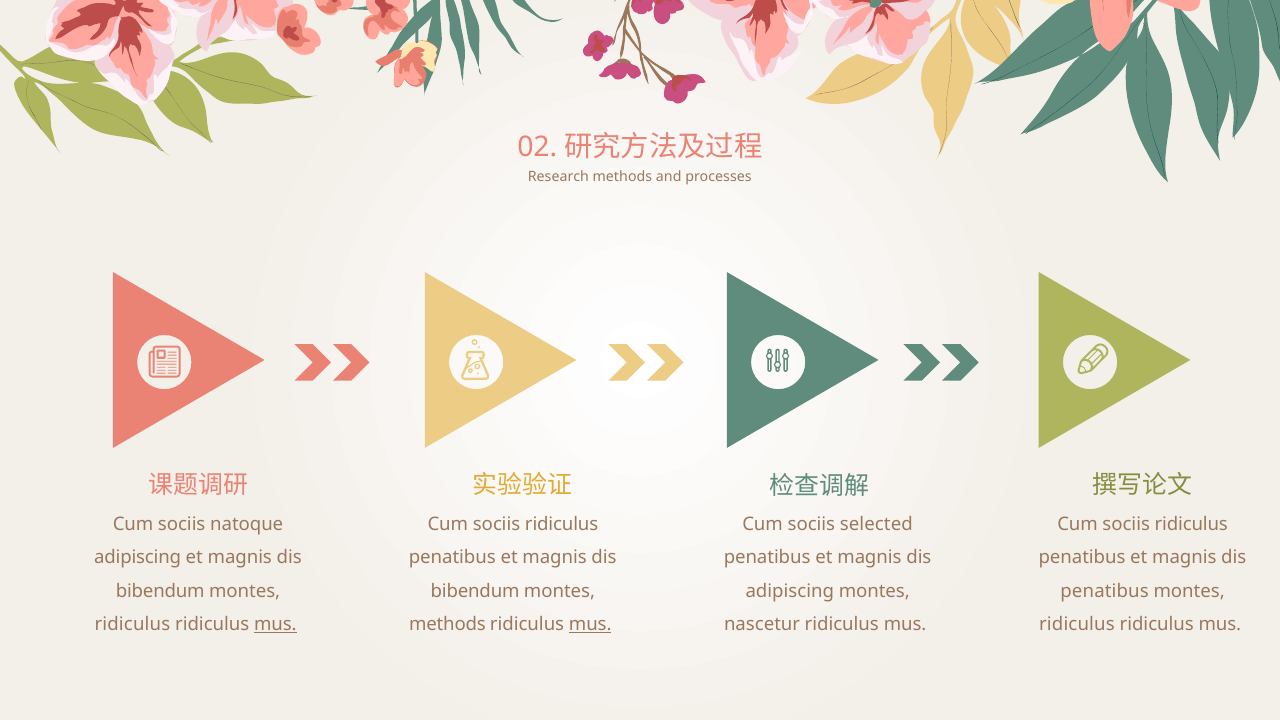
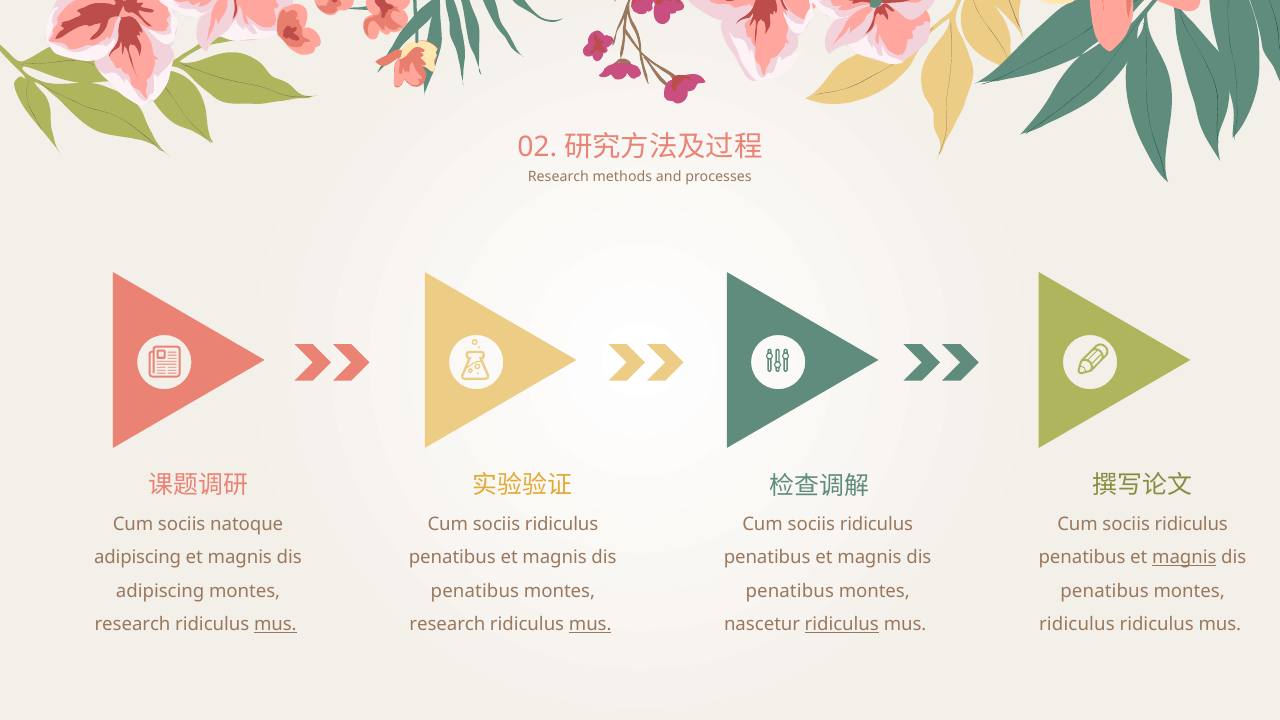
selected: selected -> ridiculus (876, 524)
magnis underline: none -> present (1184, 558)
bibendum: bibendum -> adipiscing (160, 591)
bibendum: bibendum -> penatibus (475, 591)
adipiscing: adipiscing -> penatibus (790, 591)
ridiculus: ridiculus -> research (133, 625)
methods: methods -> research (447, 625)
ridiculus underline: none -> present (842, 625)
